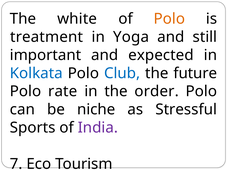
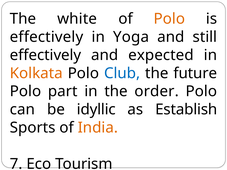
treatment: treatment -> effectively (47, 37)
important: important -> effectively (45, 55)
Kolkata colour: blue -> orange (36, 73)
rate: rate -> part (63, 91)
niche: niche -> idyllic (96, 110)
Stressful: Stressful -> Establish (186, 110)
India colour: purple -> orange (98, 128)
